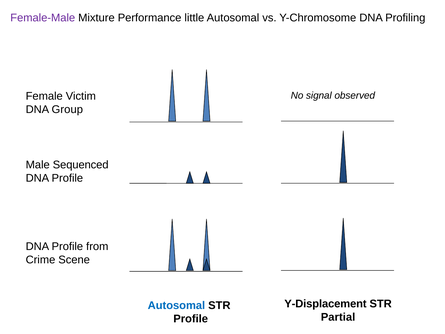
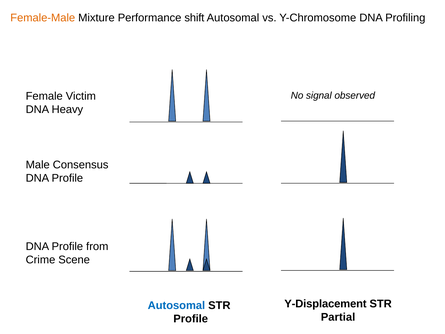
Female-Male colour: purple -> orange (43, 18)
little: little -> shift (194, 18)
Group: Group -> Heavy (67, 110)
Sequenced: Sequenced -> Consensus (81, 165)
